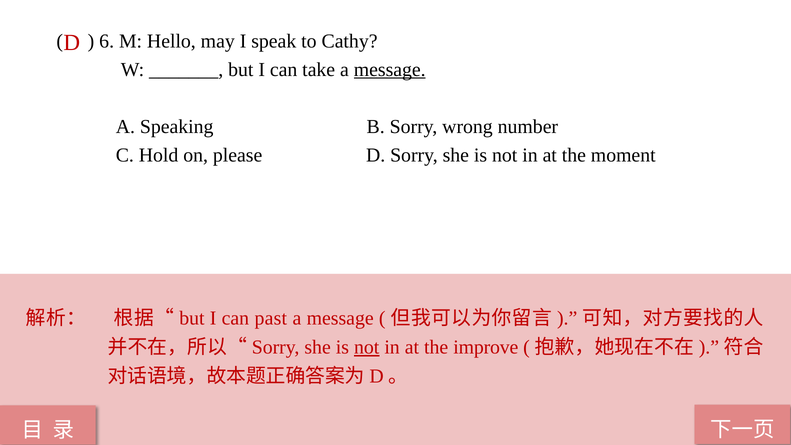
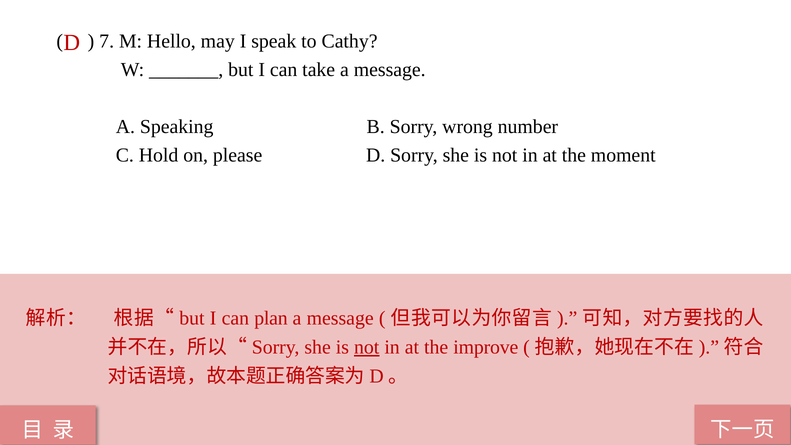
6: 6 -> 7 (107, 41)
message underline: present -> none (390, 70)
past: past -> plan (271, 318)
